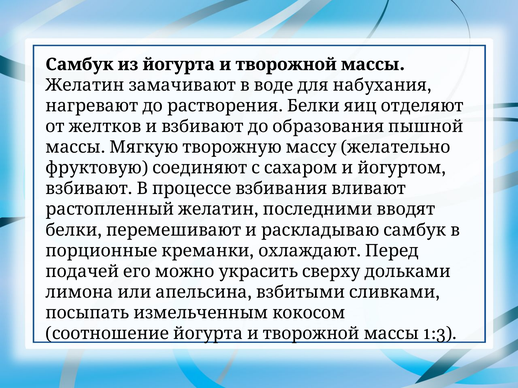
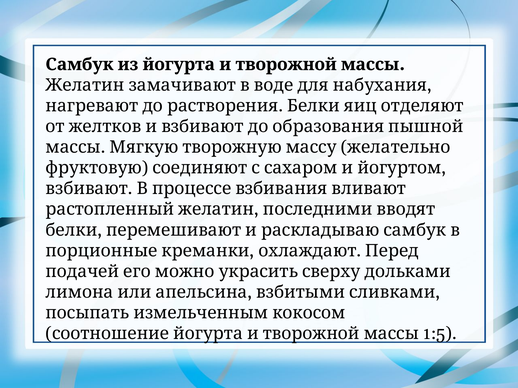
1:3: 1:3 -> 1:5 (440, 334)
